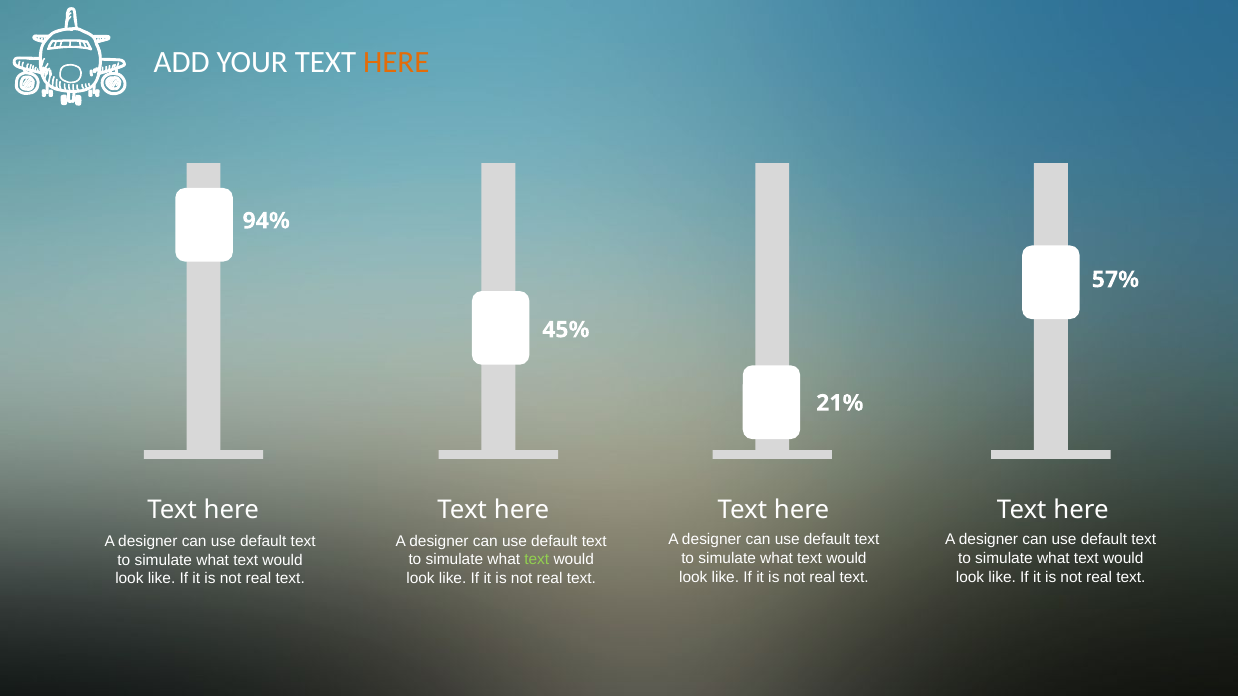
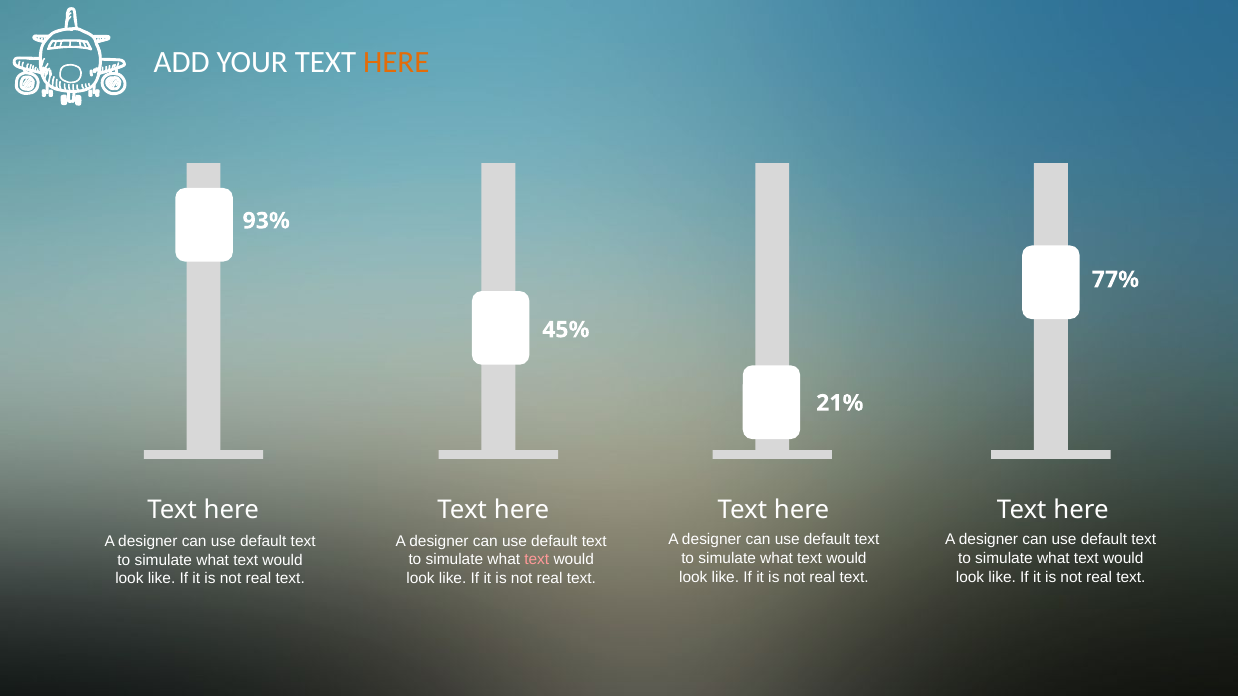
94%: 94% -> 93% (266, 221)
57%: 57% -> 77% (1115, 280)
text colour: light green -> pink (537, 560)
